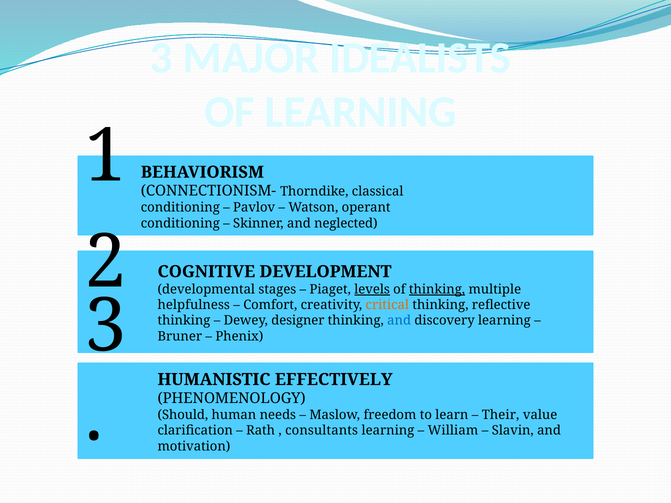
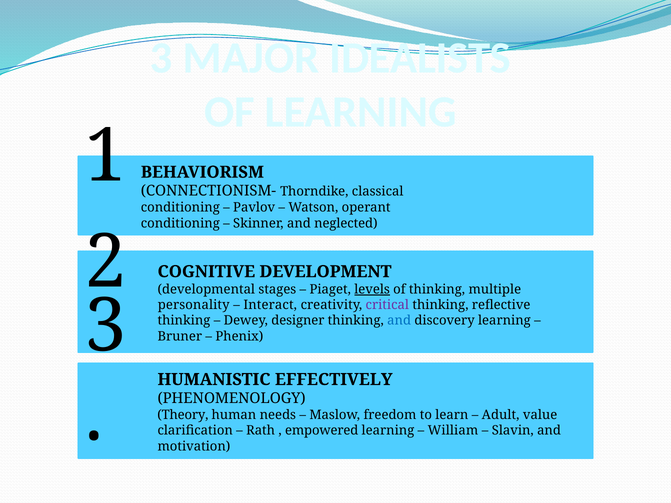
thinking underline: present -> none (437, 289)
helpfulness: helpfulness -> personality (194, 305)
Comfort: Comfort -> Interact (270, 305)
critical colour: orange -> purple (387, 305)
Should: Should -> Theory (183, 415)
Their: Their -> Adult (501, 415)
consultants: consultants -> empowered (322, 431)
